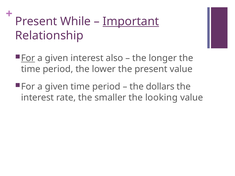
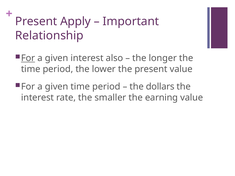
While: While -> Apply (76, 21)
Important underline: present -> none (131, 21)
looking: looking -> earning (161, 98)
